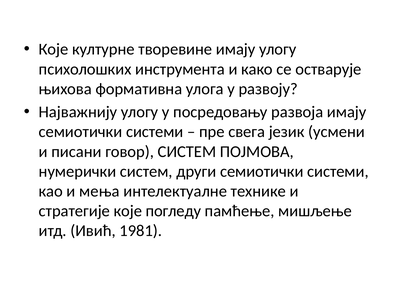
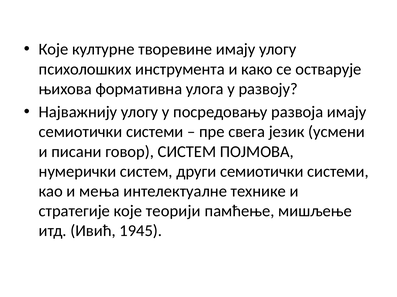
погледу: погледу -> теорији (173, 212)
1981: 1981 -> 1945 (141, 231)
